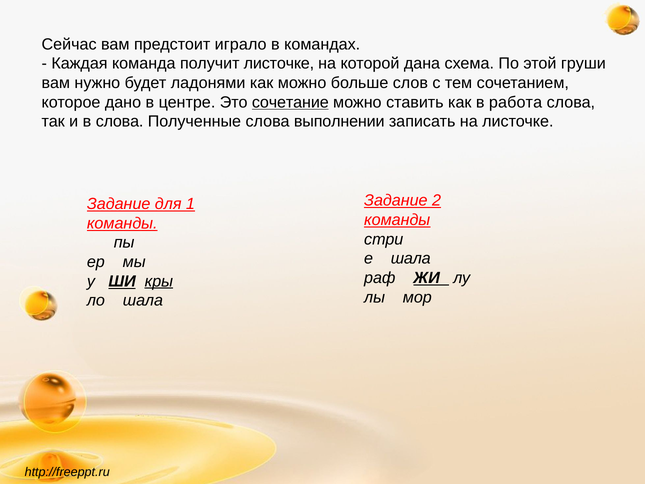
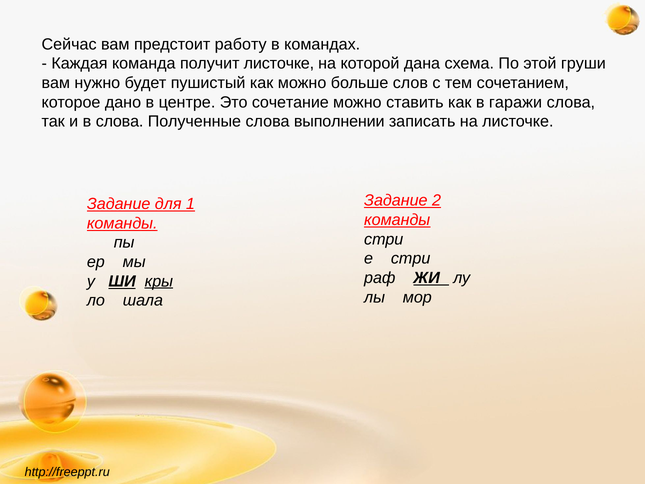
играло: играло -> работу (241, 44)
ладонями: ладонями -> пушистый (208, 83)
сочетание underline: present -> none (290, 102)
работа: работа -> гаражи (516, 102)
е шала: шала -> стри (411, 258)
